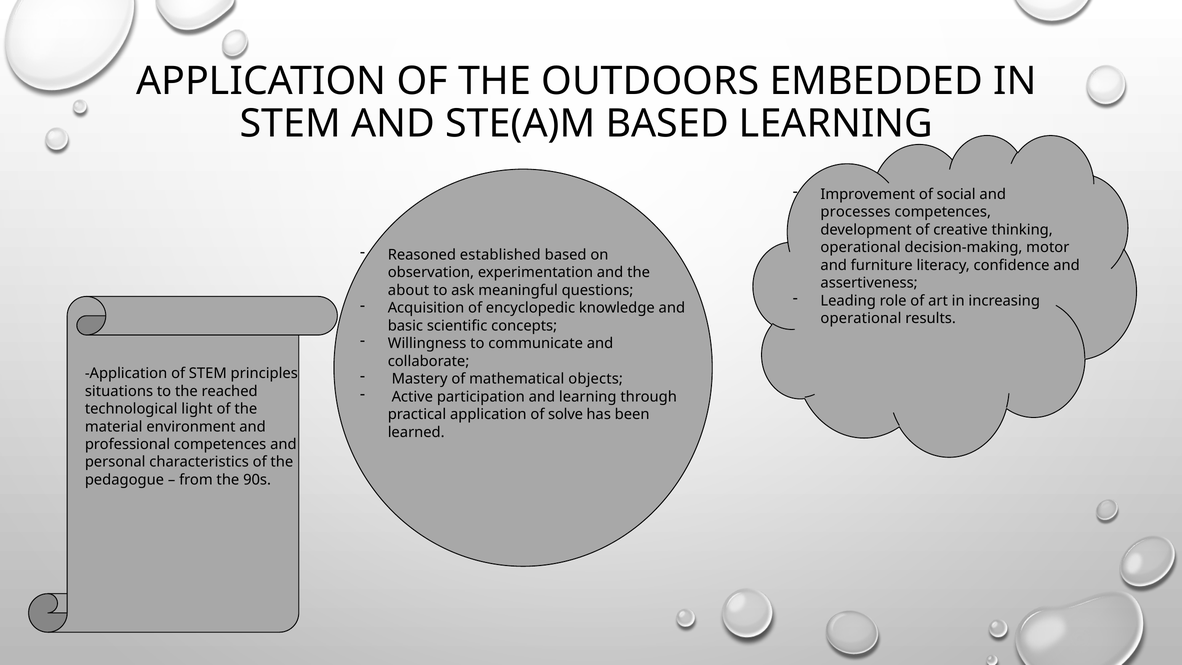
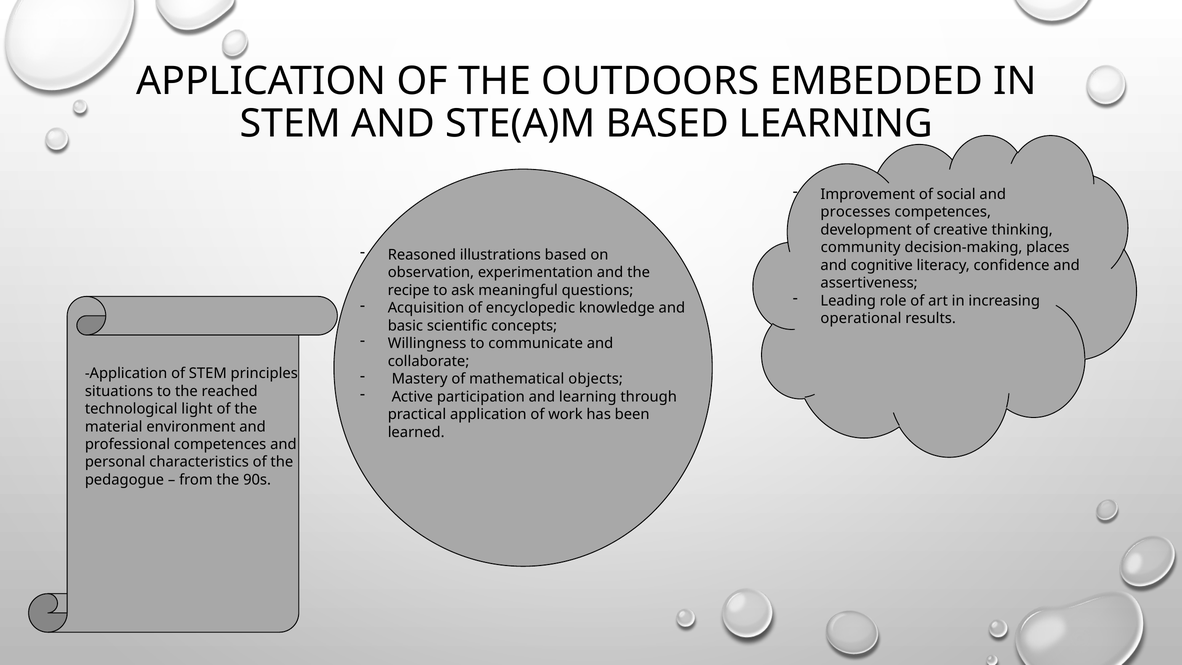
operational: operational -> community (861, 248)
motor: motor -> places (1048, 248)
established: established -> illustrations (500, 255)
furniture: furniture -> cognitive (882, 265)
about: about -> recipe (409, 290)
solve: solve -> work (565, 414)
